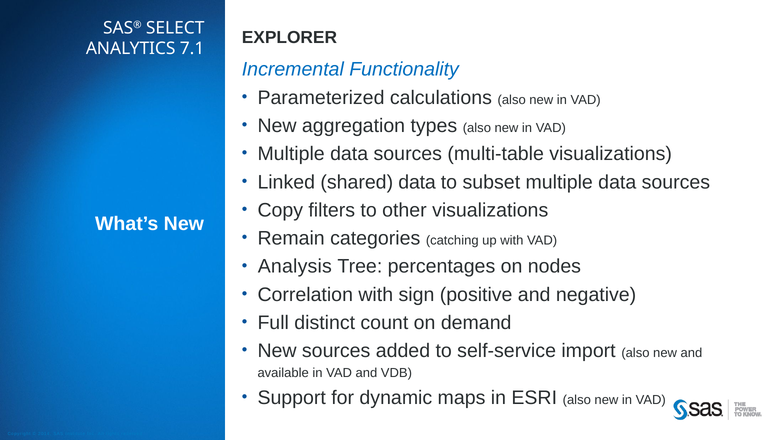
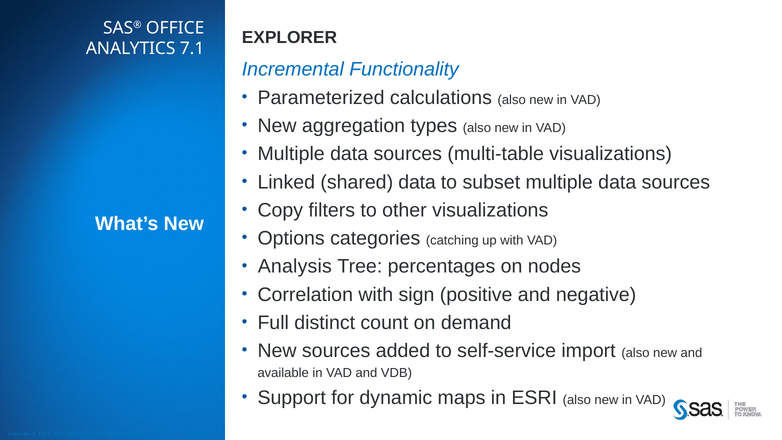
SELECT: SELECT -> OFFICE (175, 28)
Remain: Remain -> Options (291, 238)
